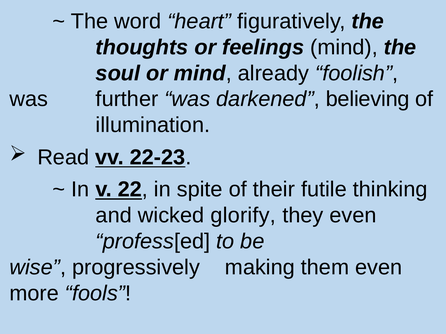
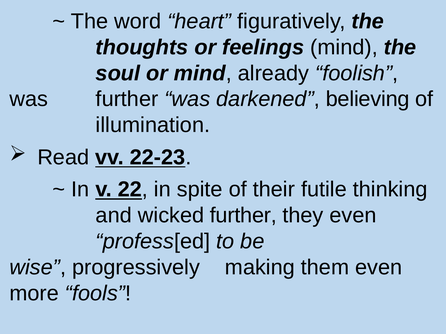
wicked glorify: glorify -> further (243, 216)
